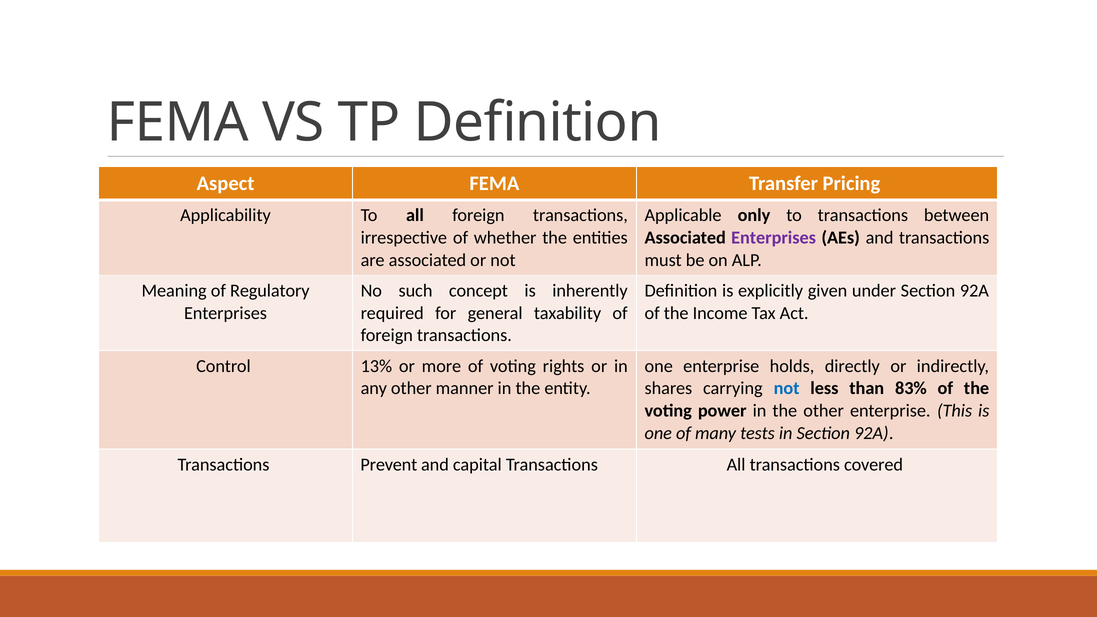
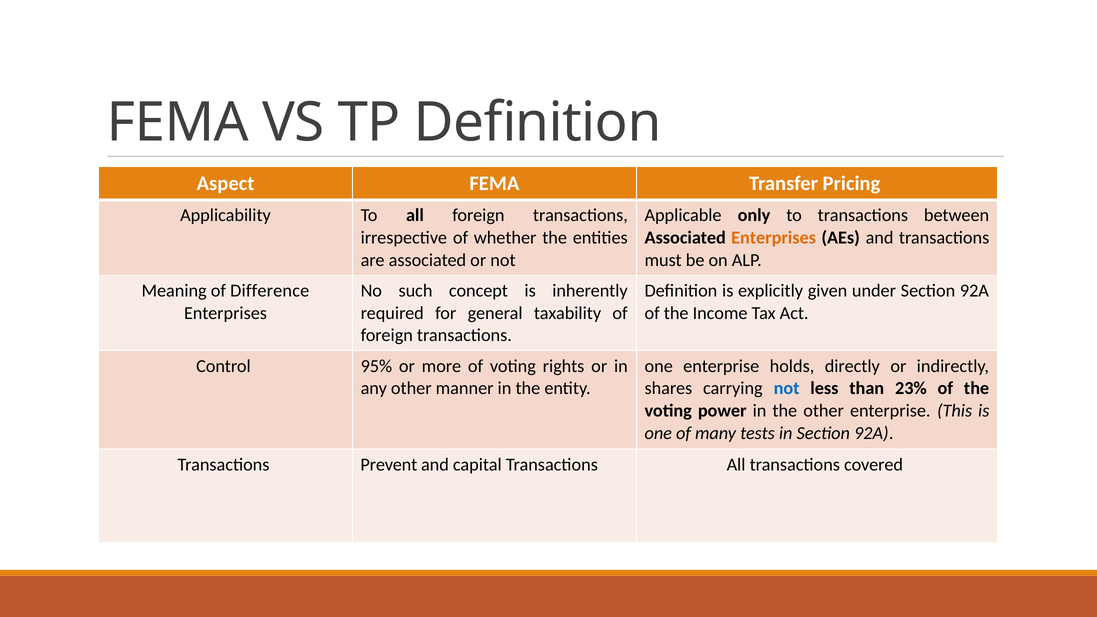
Enterprises colour: purple -> orange (774, 238)
Regulatory: Regulatory -> Difference (270, 291)
13%: 13% -> 95% (376, 366)
83%: 83% -> 23% (911, 388)
